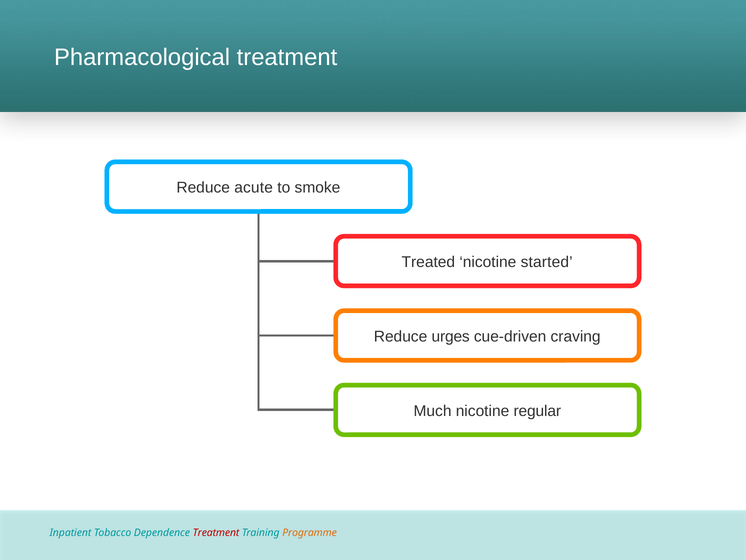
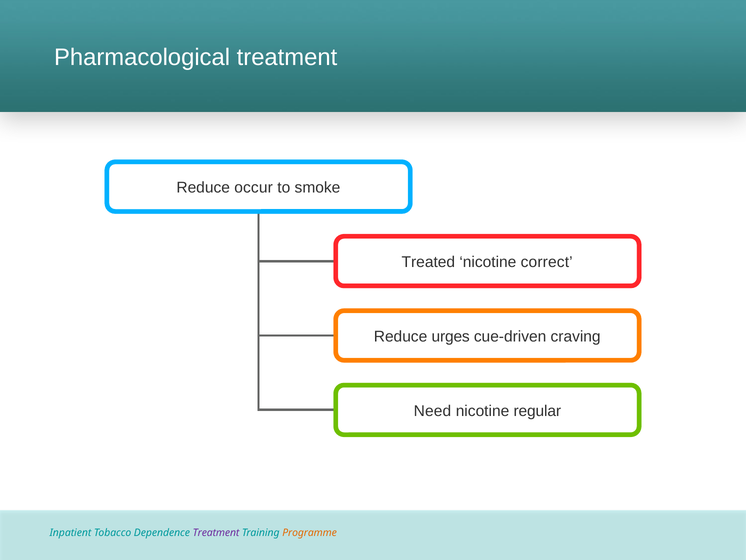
acute: acute -> occur (254, 188)
started: started -> correct (547, 262)
Much: Much -> Need (432, 411)
Treatment colour: red -> purple (216, 532)
